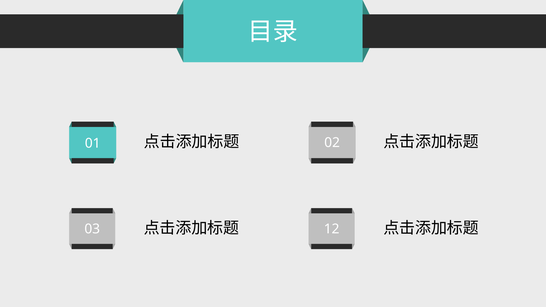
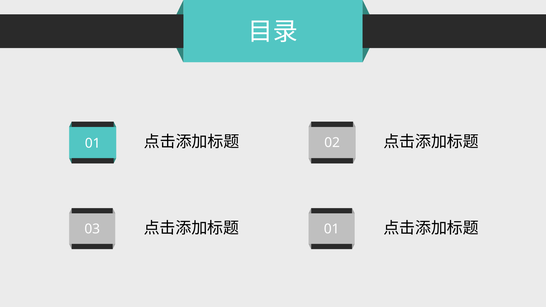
12: 12 -> 01 (332, 229)
